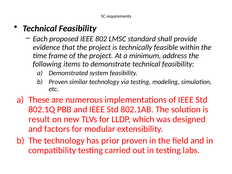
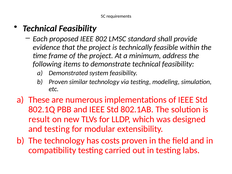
and factors: factors -> testing (57, 129)
prior: prior -> costs (110, 141)
